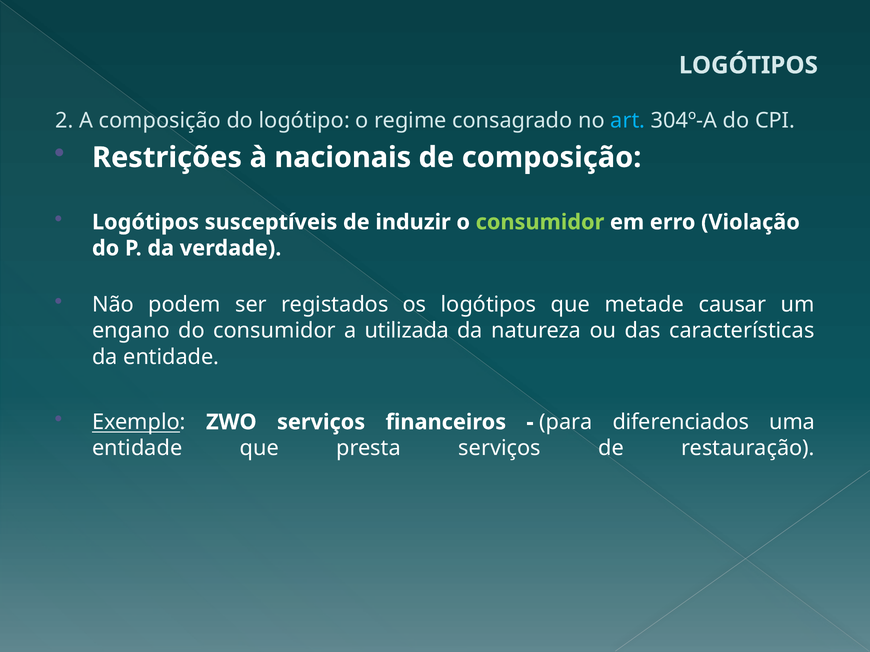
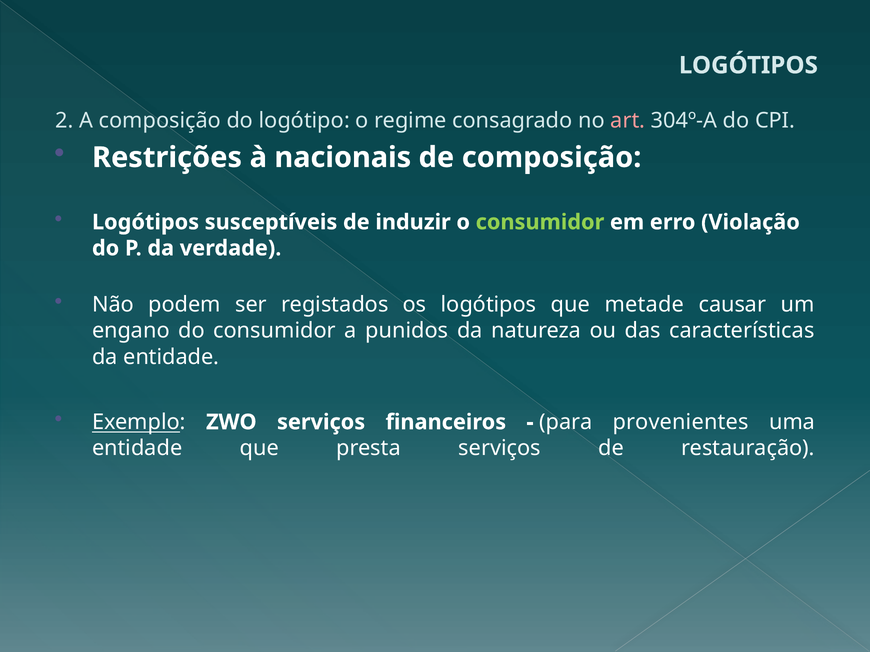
art colour: light blue -> pink (628, 121)
utilizada: utilizada -> punidos (407, 331)
diferenciados: diferenciados -> provenientes (681, 422)
